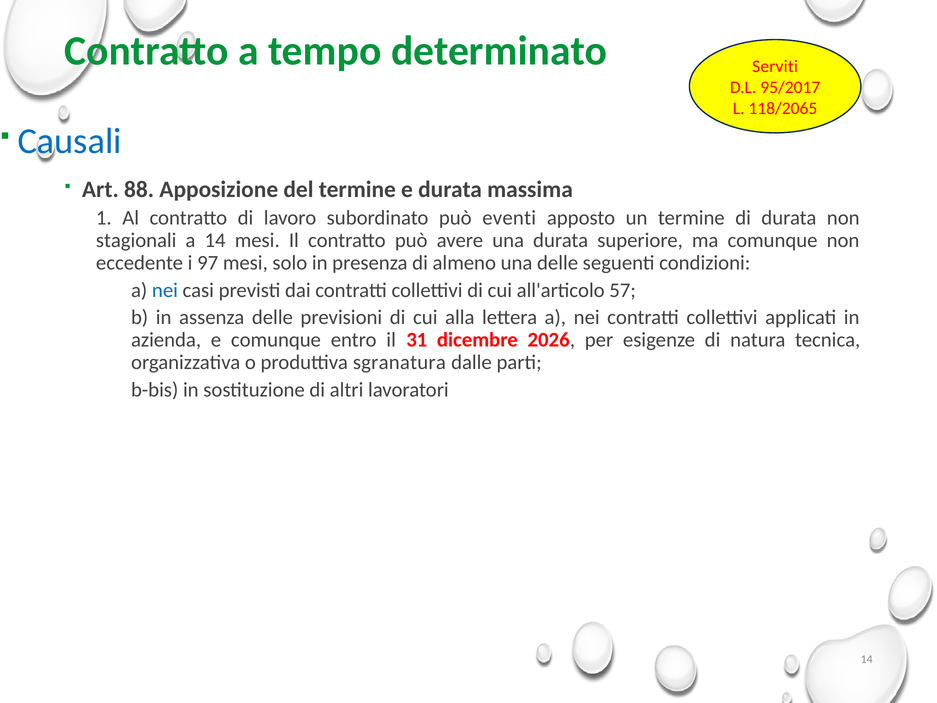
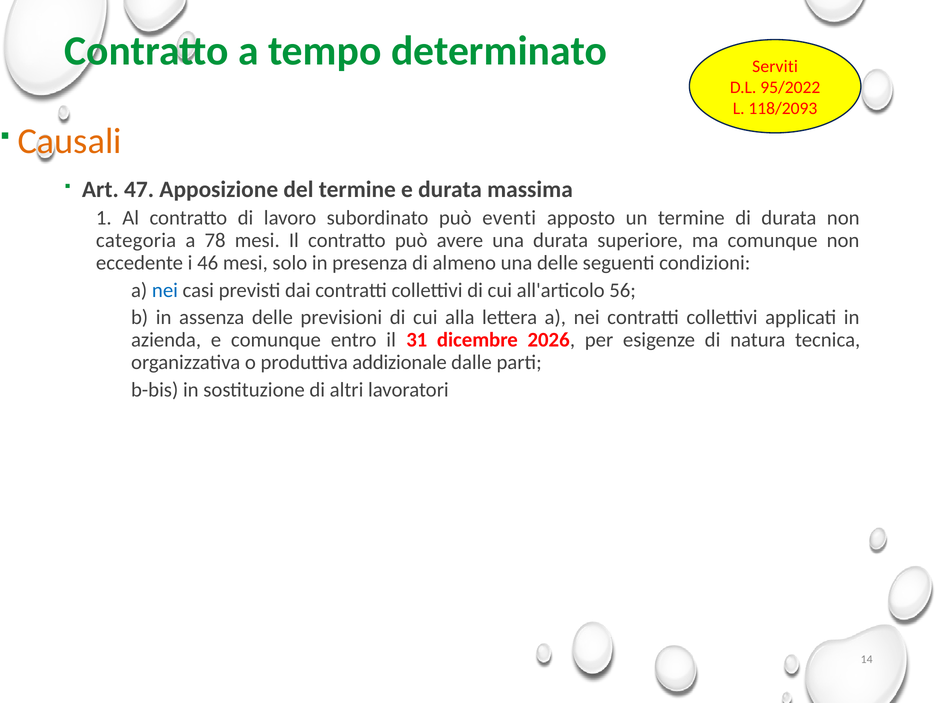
95/2017: 95/2017 -> 95/2022 (790, 87)
118/2065: 118/2065 -> 118/2093 (783, 108)
Causali colour: blue -> orange (70, 141)
88: 88 -> 47 (139, 190)
stagionali: stagionali -> categoria (136, 240)
a 14: 14 -> 78 (215, 240)
97: 97 -> 46 (208, 263)
57: 57 -> 56 (623, 290)
sgranatura: sgranatura -> addizionale (400, 362)
